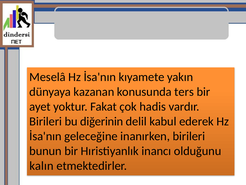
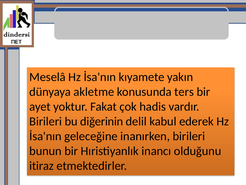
kazanan: kazanan -> akletme (94, 91)
kalın: kalın -> itiraz (42, 165)
